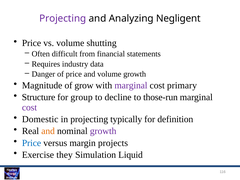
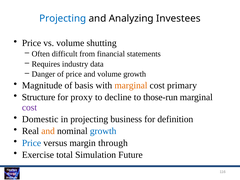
Projecting colour: purple -> blue (63, 18)
Negligent: Negligent -> Investees (178, 18)
grow: grow -> basis (84, 85)
marginal colour: purple -> orange (131, 85)
group: group -> proxy (82, 97)
typically: typically -> business (126, 119)
growth colour: purple -> blue (103, 131)
projects: projects -> through (113, 143)
they: they -> total (65, 155)
Liquid: Liquid -> Future (131, 155)
